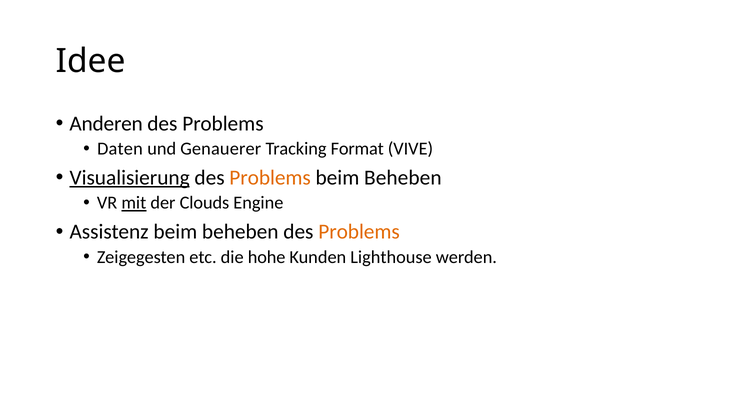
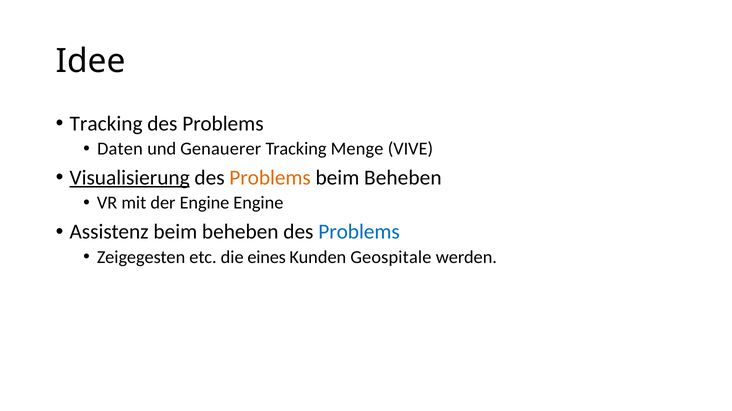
Anderen: Anderen -> Tracking (106, 124)
Format: Format -> Menge (357, 149)
mit underline: present -> none (134, 203)
der Clouds: Clouds -> Engine (204, 203)
Problems colour: orange -> blue (359, 232)
hohe: hohe -> eines (267, 257)
Lighthouse: Lighthouse -> Geospitale (391, 257)
